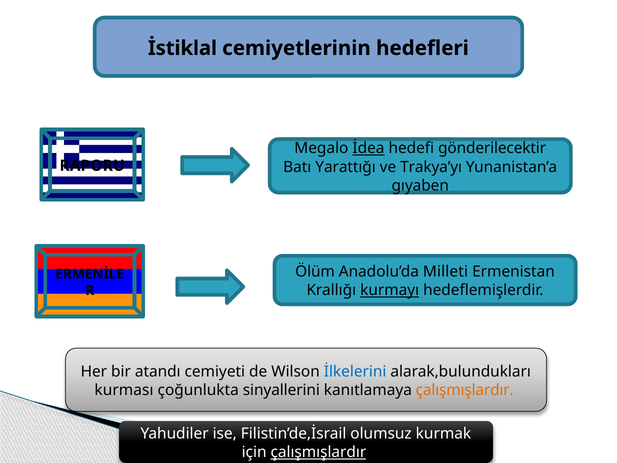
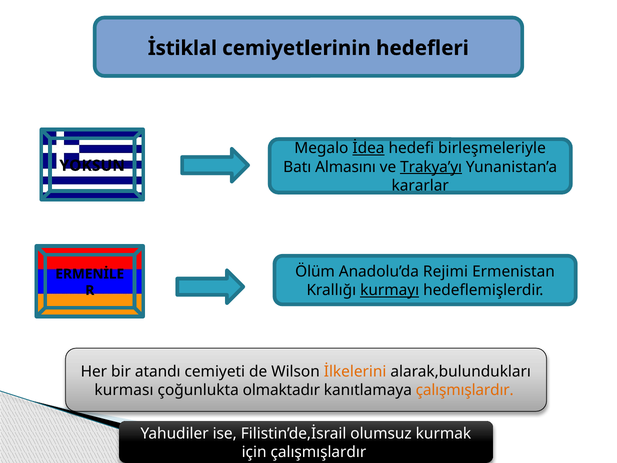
gönderilecektir: gönderilecektir -> birleşmeleriyle (492, 148)
Yarattığı: Yarattığı -> Almasını (346, 167)
Trakya’yı underline: none -> present (431, 167)
RAPORU: RAPORU -> YOKSUN (92, 166)
gıyaben: gıyaben -> kararlar (420, 185)
Milleti: Milleti -> Rejimi (446, 272)
İlkelerini colour: blue -> orange (355, 371)
sinyallerini: sinyallerini -> olmaktadır (281, 390)
çalışmışlardır underline: present -> none (318, 452)
